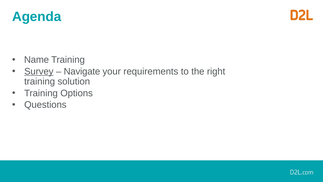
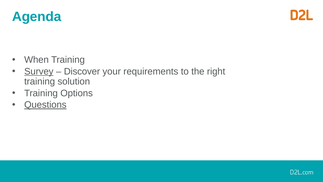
Name: Name -> When (36, 60)
Navigate: Navigate -> Discover (82, 71)
Questions underline: none -> present (45, 105)
